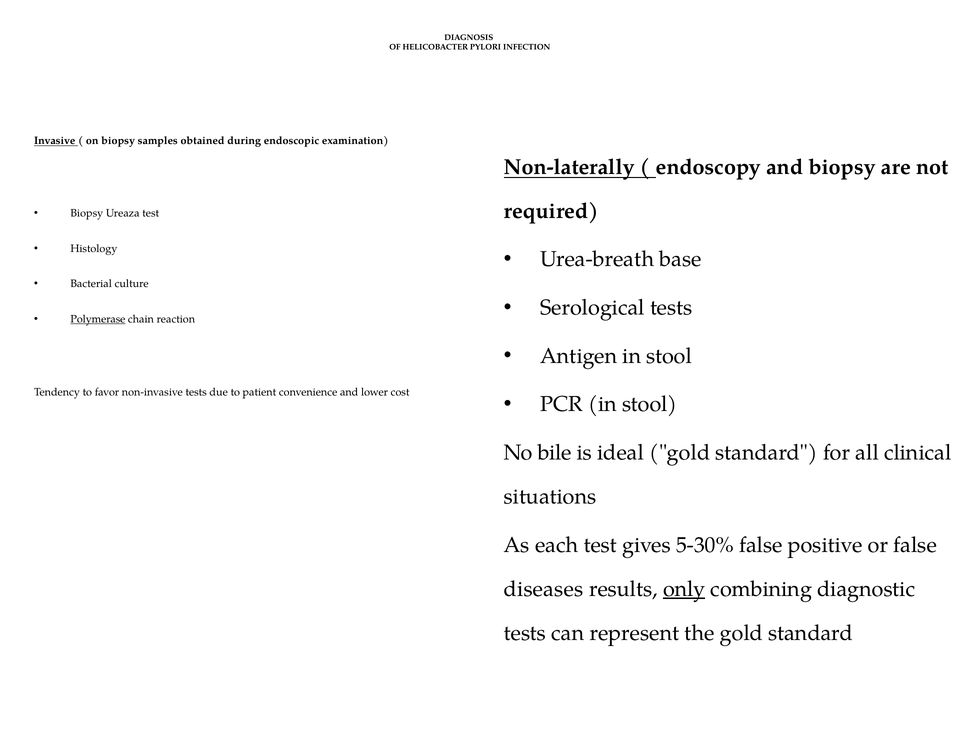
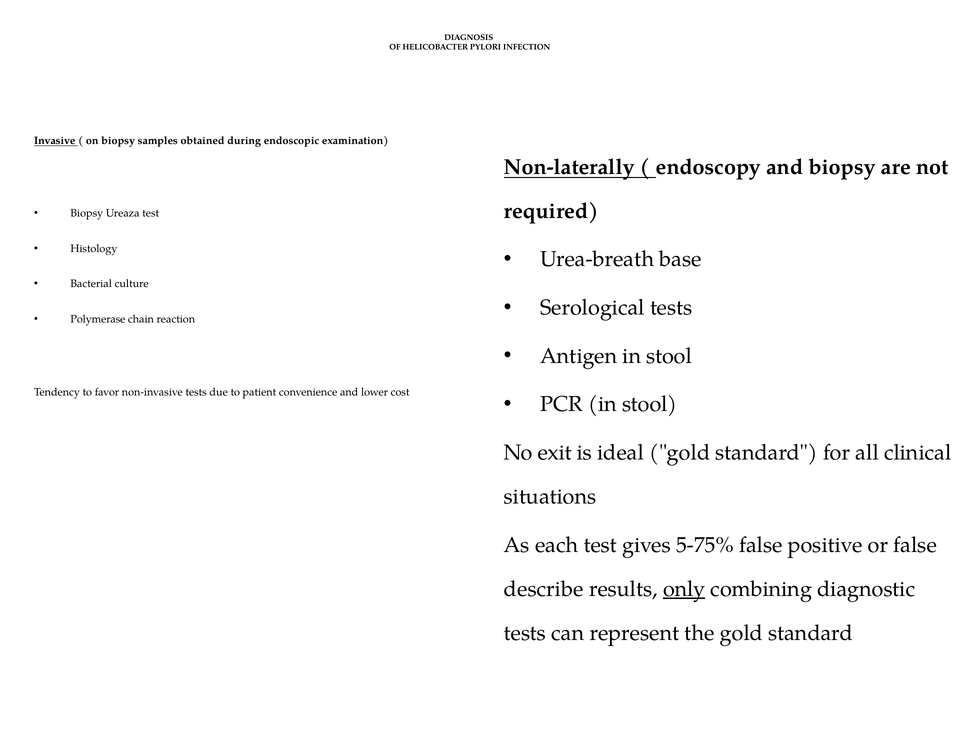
Polymerase underline: present -> none (98, 319)
bile: bile -> exit (555, 453)
5-30%: 5-30% -> 5-75% (705, 545)
diseases: diseases -> describe (544, 589)
